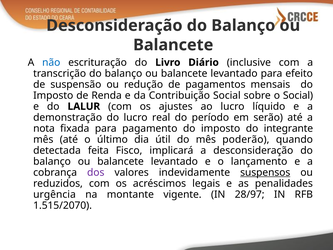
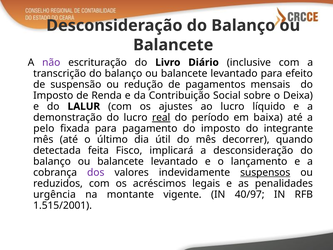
não colour: blue -> purple (51, 62)
o Social: Social -> Deixa (298, 95)
real underline: none -> present (161, 117)
serão: serão -> baixa (268, 117)
nota: nota -> pelo (44, 128)
poderão: poderão -> decorrer (246, 139)
28/97: 28/97 -> 40/97 (250, 194)
1.515/2070: 1.515/2070 -> 1.515/2001 (63, 205)
